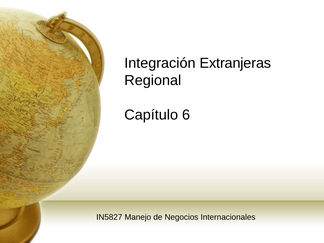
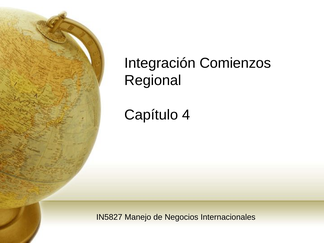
Extranjeras: Extranjeras -> Comienzos (235, 63)
6: 6 -> 4 (186, 115)
